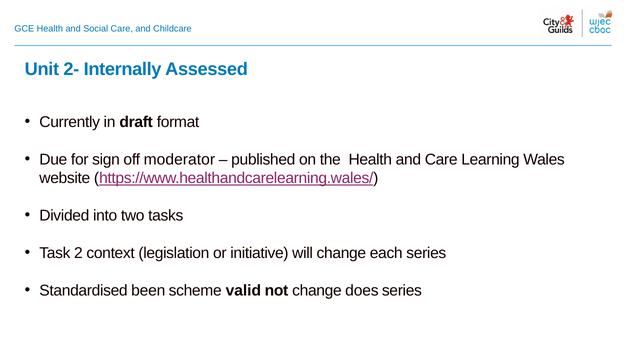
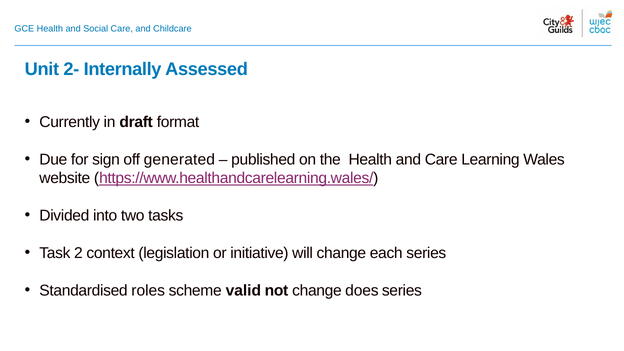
moderator: moderator -> generated (179, 159)
been: been -> roles (148, 290)
